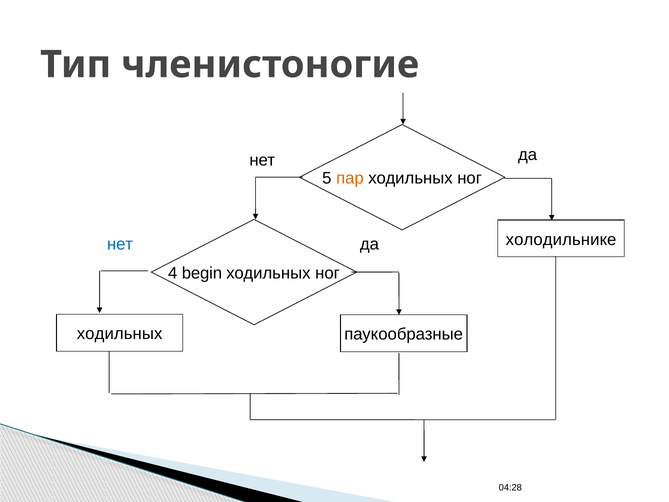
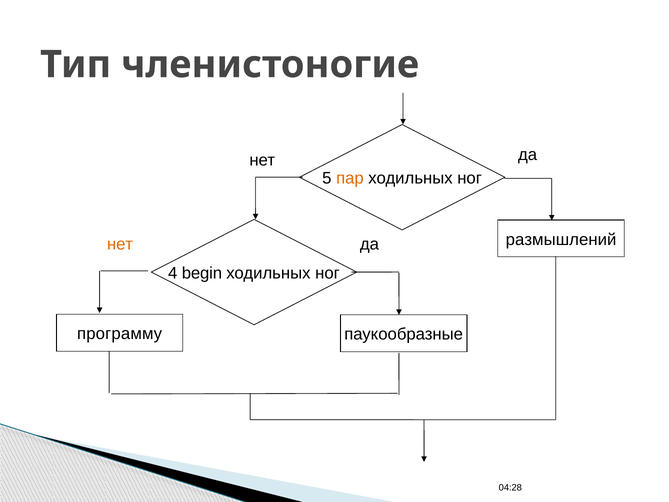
холодильнике: холодильнике -> размышлений (561, 239)
нет colour: blue -> orange (120, 244)
ходильных: ходильных -> программу (120, 334)
